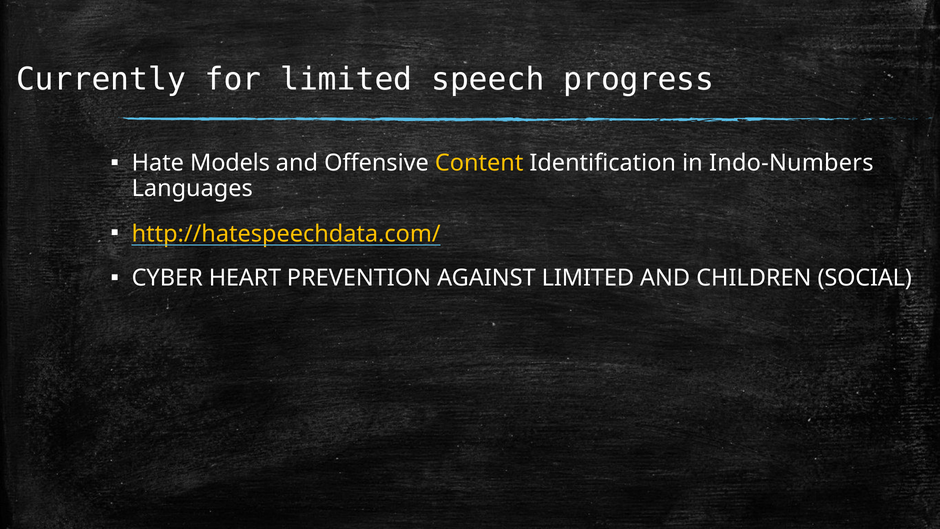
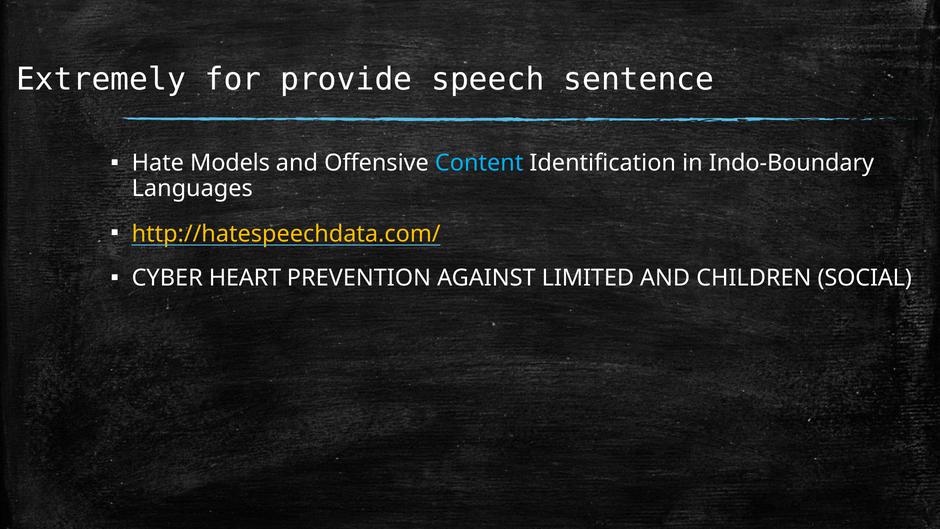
Currently: Currently -> Extremely (101, 79)
for limited: limited -> provide (346, 79)
progress: progress -> sentence (639, 79)
Content colour: yellow -> light blue (479, 163)
Indo-Numbers: Indo-Numbers -> Indo-Boundary (791, 163)
